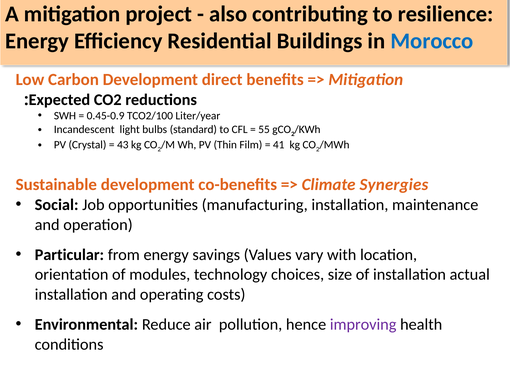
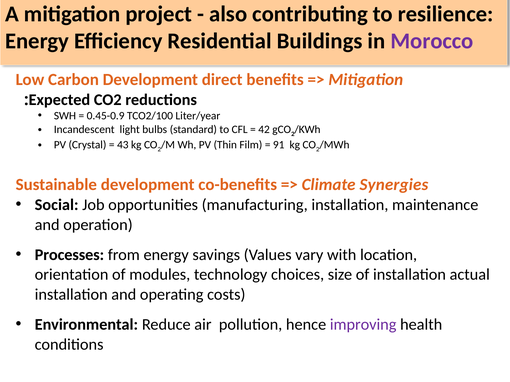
Morocco colour: blue -> purple (432, 41)
55: 55 -> 42 (264, 130)
41: 41 -> 91 (279, 145)
Particular: Particular -> Processes (69, 255)
